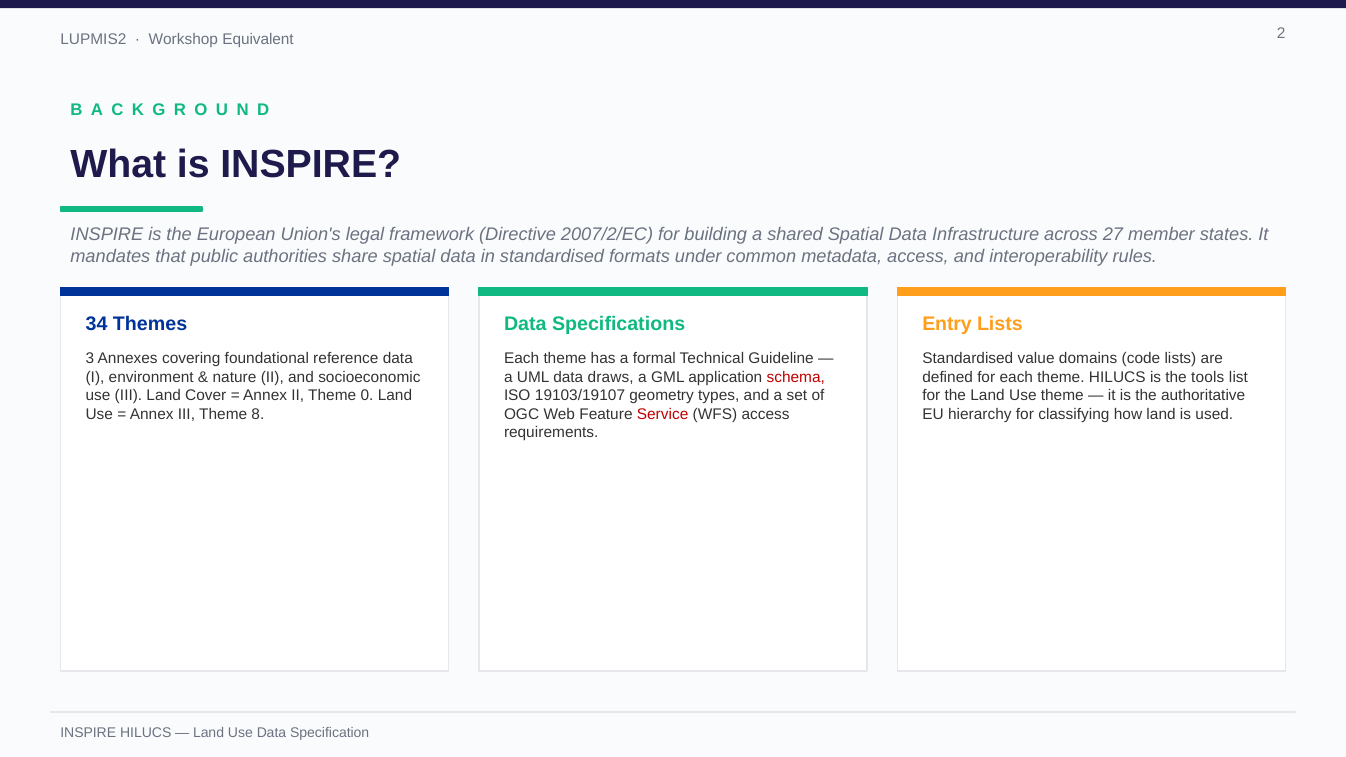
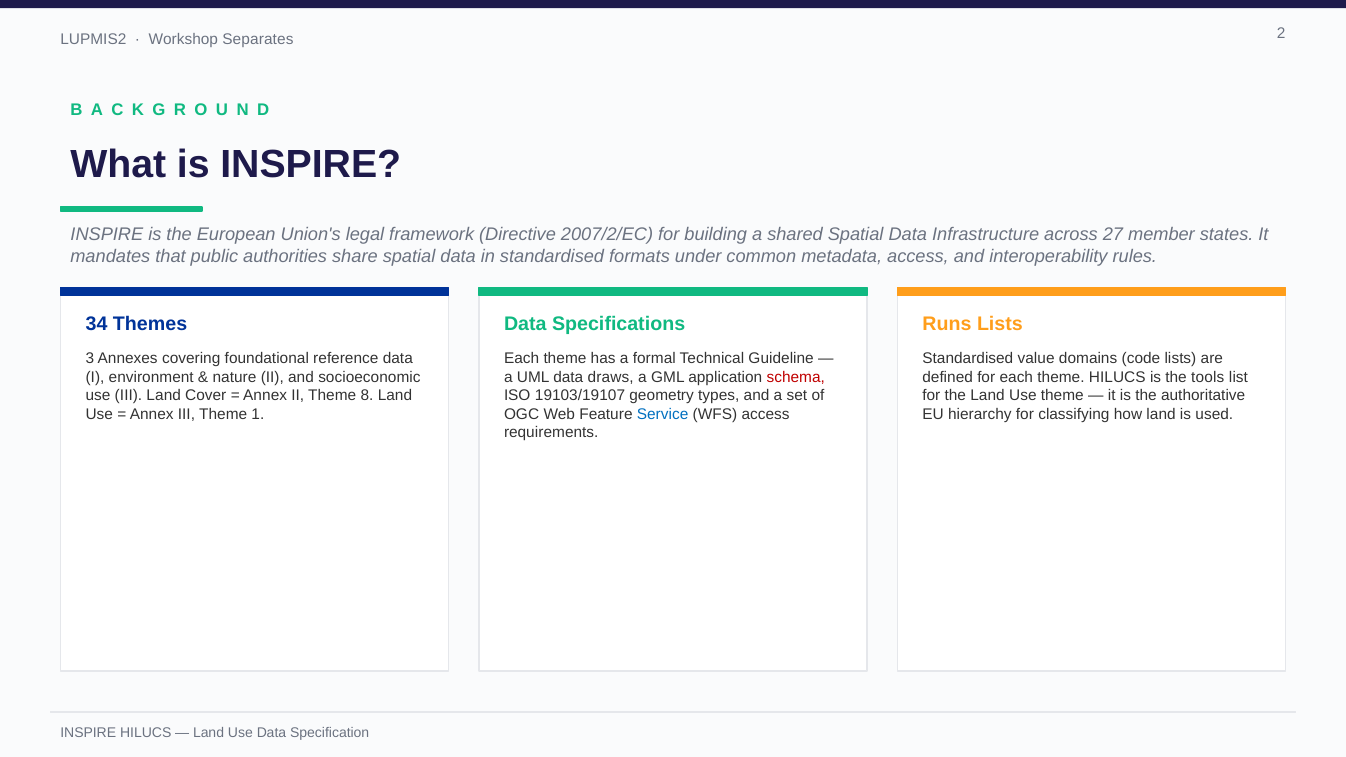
Equivalent: Equivalent -> Separates (258, 39)
Entry: Entry -> Runs (947, 324)
0: 0 -> 8 (367, 396)
8: 8 -> 1 (258, 414)
Service colour: red -> blue (663, 414)
